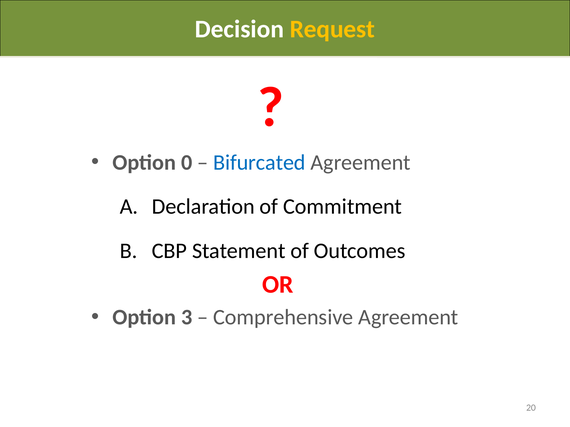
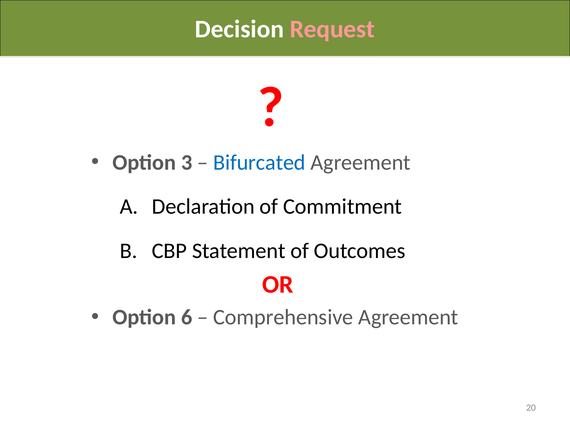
Request colour: yellow -> pink (332, 29)
0: 0 -> 3 (187, 163)
3: 3 -> 6 (187, 318)
